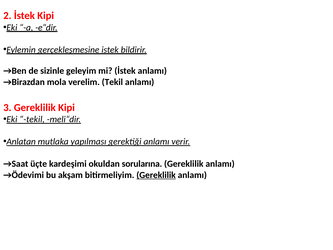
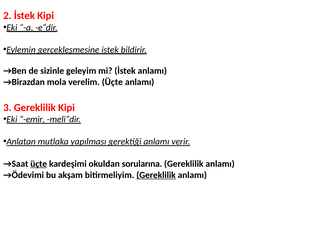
verelim Tekil: Tekil -> Üçte (112, 82)
Eki tekil: tekil -> emir (32, 119)
üçte underline: none -> present (39, 164)
